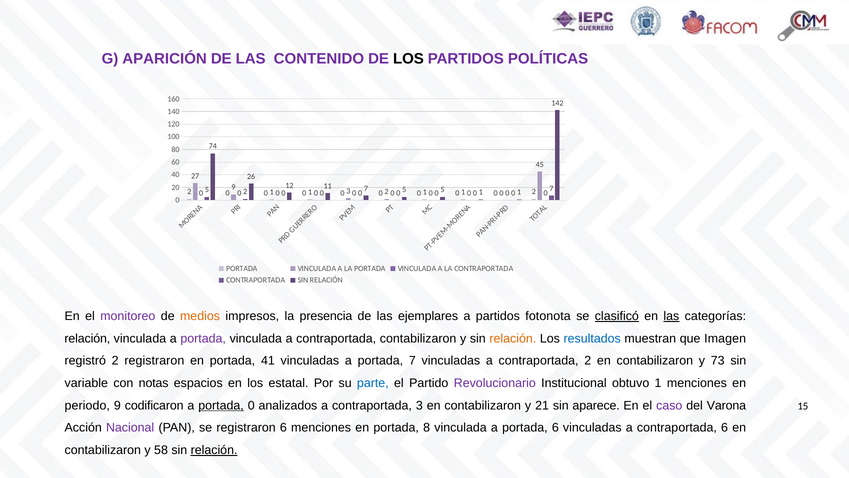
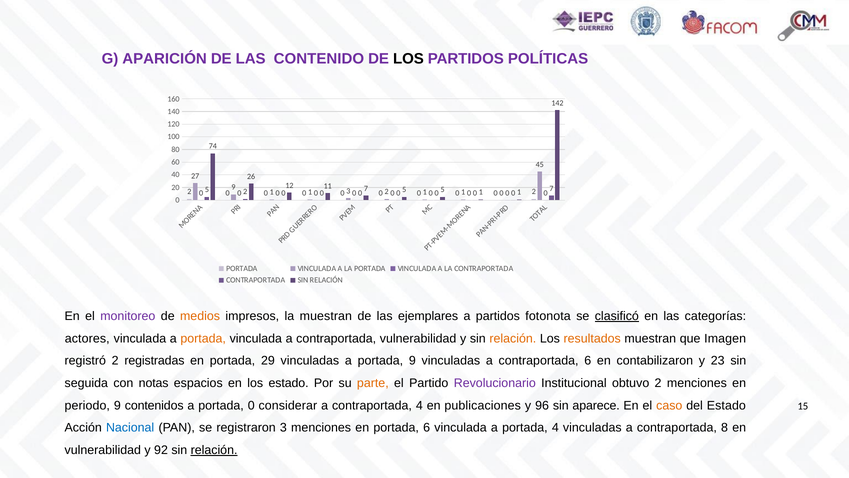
la presencia: presencia -> muestran (326, 316)
las underline: present -> none (671, 316)
relación: relación -> actores (87, 338)
portada colour: purple -> orange (203, 338)
contraportada contabilizaron: contabilizaron -> vulnerabilidad (418, 338)
resultados colour: blue -> orange (592, 338)
2 registraron: registraron -> registradas (154, 361)
41: 41 -> 29 (268, 361)
portada 7: 7 -> 9 (412, 361)
contraportada 2: 2 -> 6 (588, 361)
73: 73 -> 23 (718, 361)
variable: variable -> seguida (86, 383)
los estatal: estatal -> estado (289, 383)
parte colour: blue -> orange (373, 383)
obtuvo 1: 1 -> 2 (658, 383)
codificaron: codificaron -> contenidos (154, 405)
portada underline: present -> none (221, 405)
analizados: analizados -> considerar (288, 405)
contraportada 3: 3 -> 4 (419, 405)
contabilizaron: contabilizaron -> publicaciones (483, 405)
21: 21 -> 96 (542, 405)
caso colour: purple -> orange (669, 405)
del Varona: Varona -> Estado (726, 405)
Nacional colour: purple -> blue (130, 427)
registraron 6: 6 -> 3 (283, 427)
portada 8: 8 -> 6 (427, 427)
portada 6: 6 -> 4 (555, 427)
contraportada 6: 6 -> 8 (725, 427)
contabilizaron: contabilizaron -> vulnerabilidad (103, 450)
58: 58 -> 92 (161, 450)
